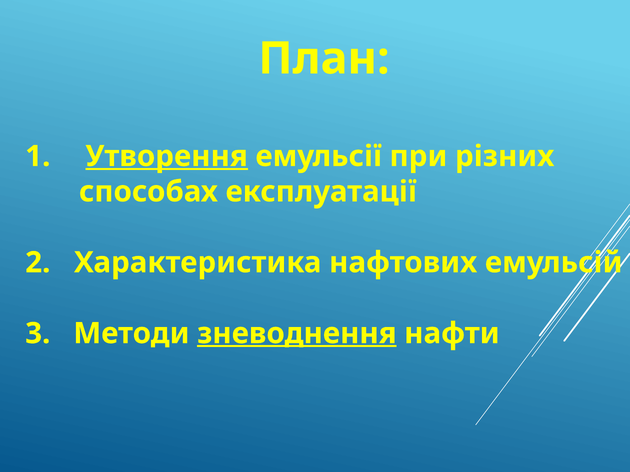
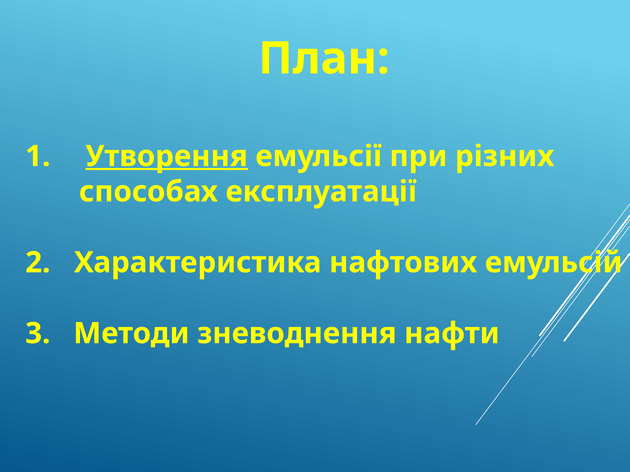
зневоднення underline: present -> none (297, 334)
